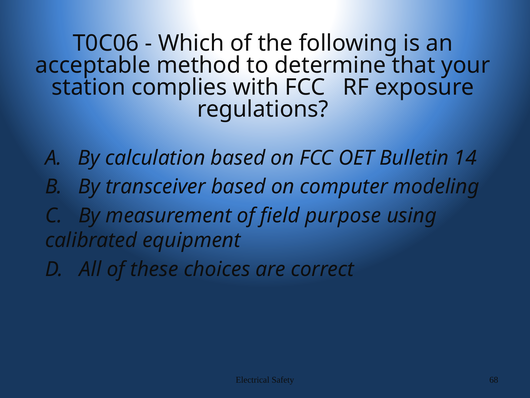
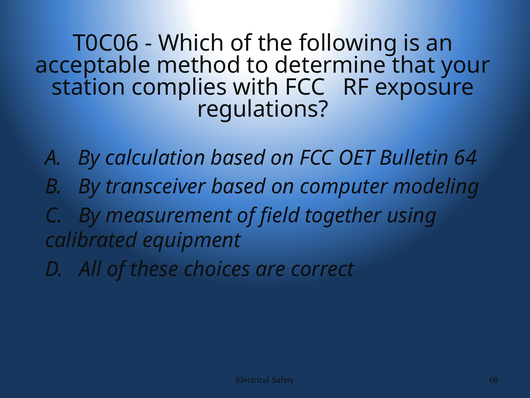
14: 14 -> 64 (465, 158)
purpose: purpose -> together (343, 215)
